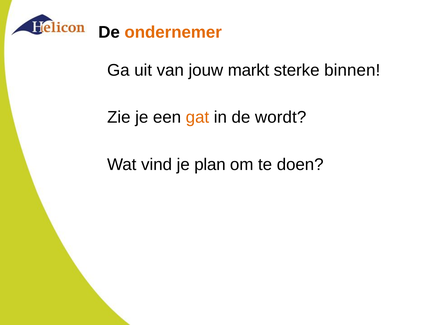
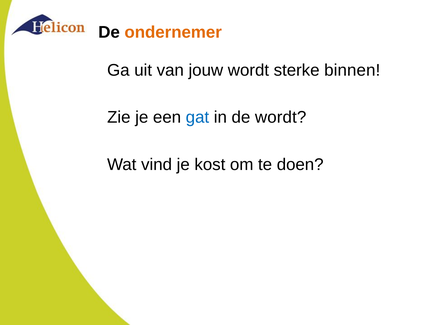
jouw markt: markt -> wordt (248, 70)
gat colour: orange -> blue (197, 118)
plan: plan -> kost (210, 165)
